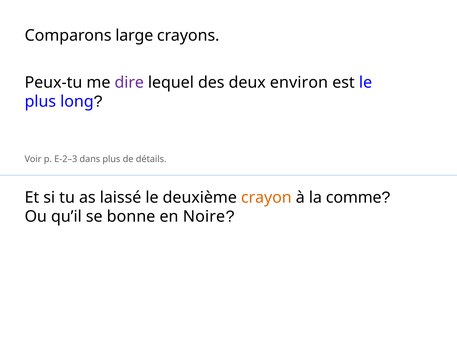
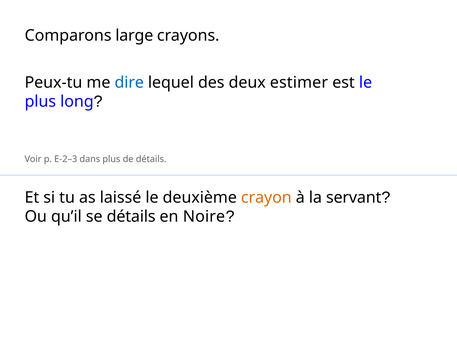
dire colour: purple -> blue (129, 82)
environ: environ -> estimer (299, 82)
comme: comme -> servant (354, 197)
se bonne: bonne -> détails (131, 216)
